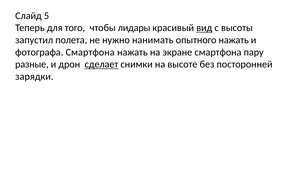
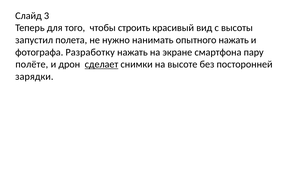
5: 5 -> 3 (47, 16)
лидары: лидары -> строить (134, 28)
вид underline: present -> none (204, 28)
фотографа Смартфона: Смартфона -> Разработку (90, 52)
разные: разные -> полёте (32, 64)
